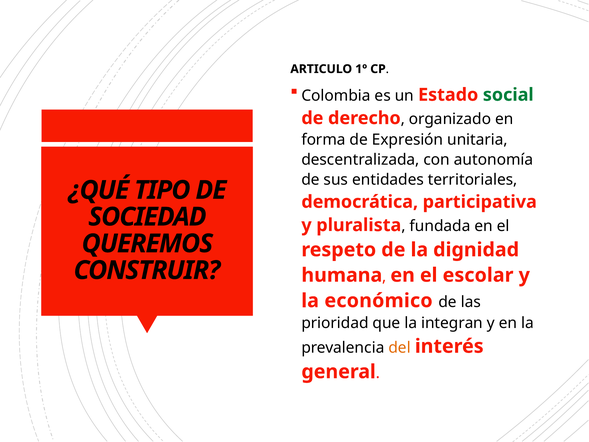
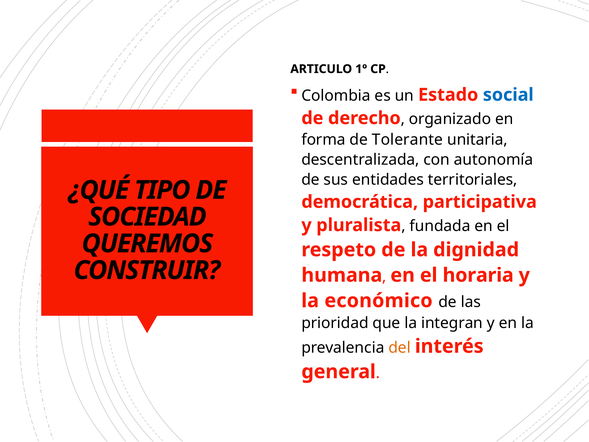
social colour: green -> blue (508, 95)
Expresión: Expresión -> Tolerante (407, 140)
escolar: escolar -> horaria (478, 275)
